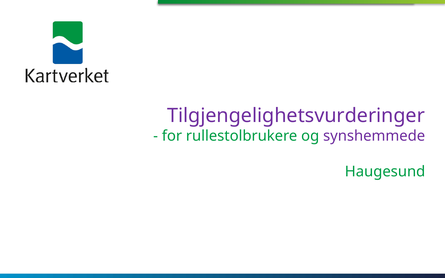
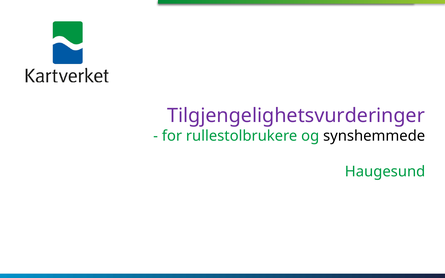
synshemmede colour: purple -> black (374, 136)
